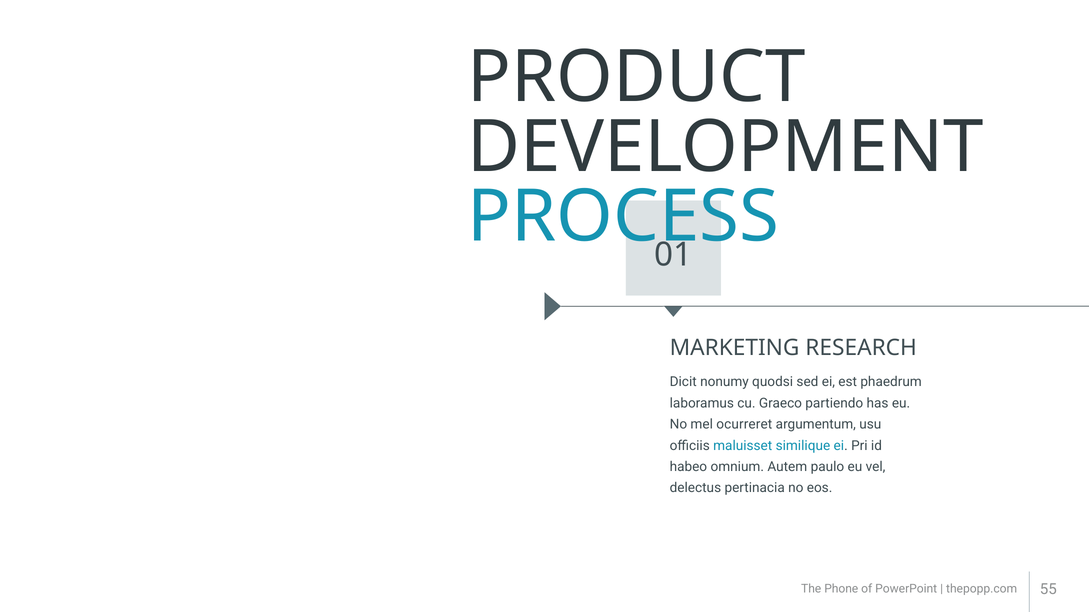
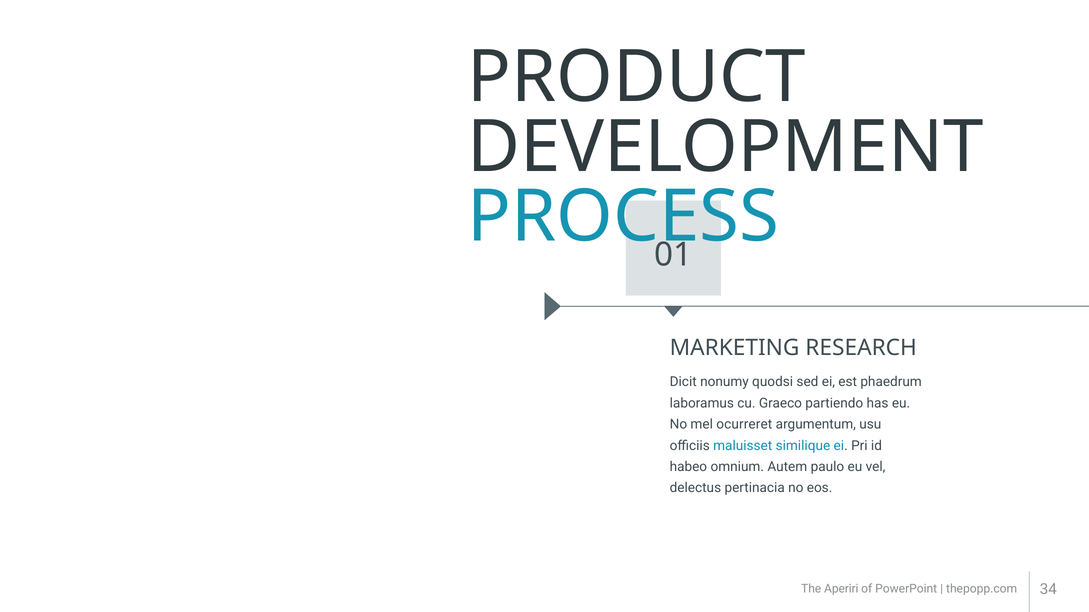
Phone: Phone -> Aperiri (841, 589)
55: 55 -> 34 (1048, 589)
